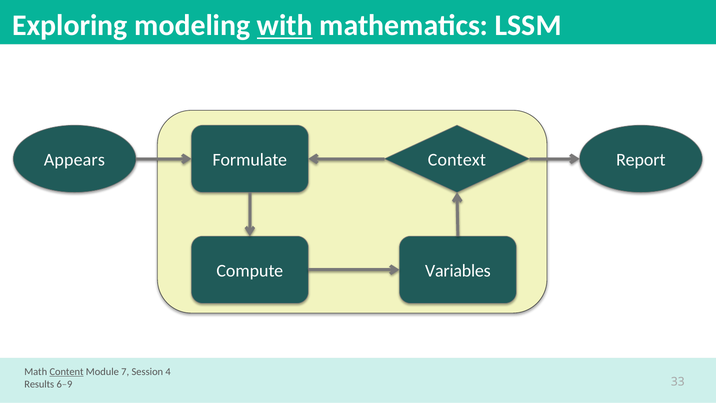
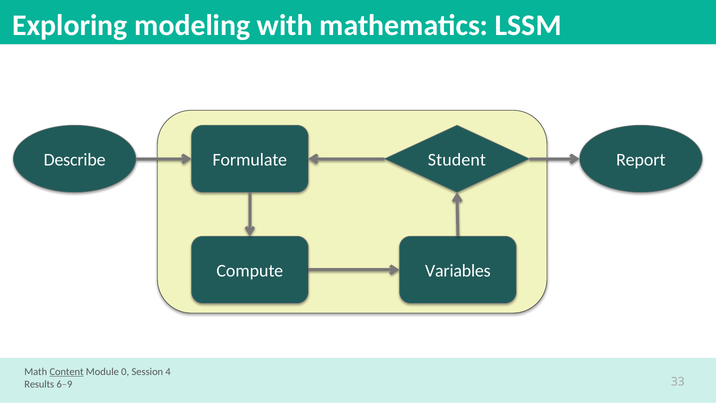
with underline: present -> none (285, 25)
Appears: Appears -> Describe (75, 160)
Context: Context -> Student (457, 160)
7: 7 -> 0 (125, 372)
